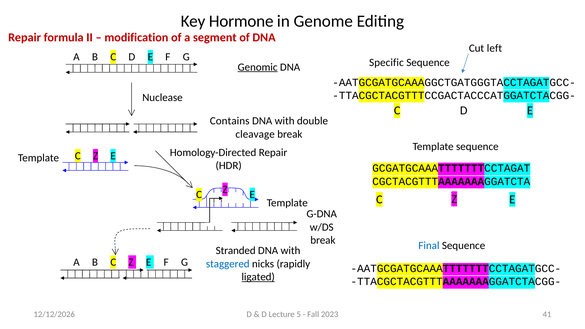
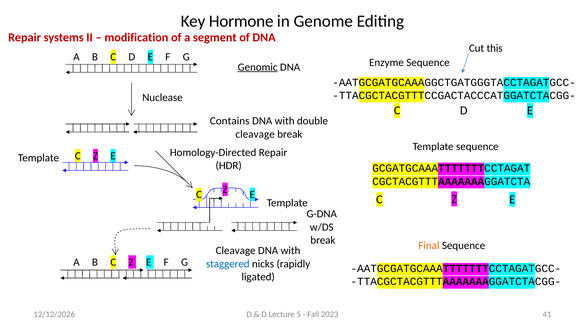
formula: formula -> systems (64, 38)
left: left -> this (495, 48)
Specific: Specific -> Enzyme (386, 63)
Final colour: blue -> orange (429, 245)
Stranded: Stranded -> Cleavage (236, 251)
ligated underline: present -> none (258, 277)
